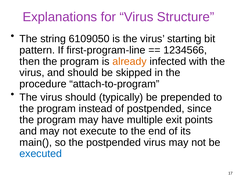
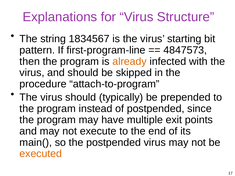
6109050: 6109050 -> 1834567 (89, 39)
1234566: 1234566 -> 4847573 (185, 50)
executed colour: blue -> orange (41, 154)
